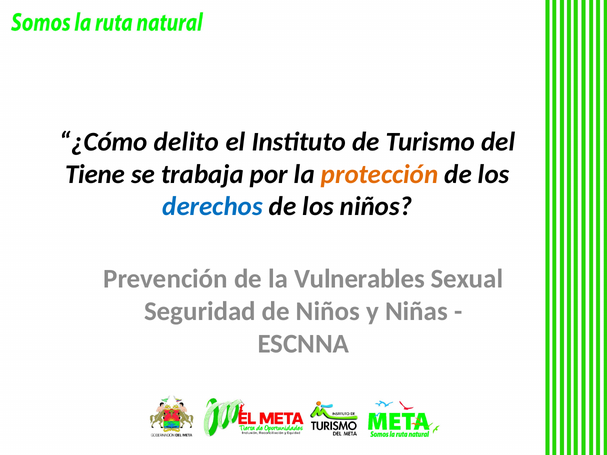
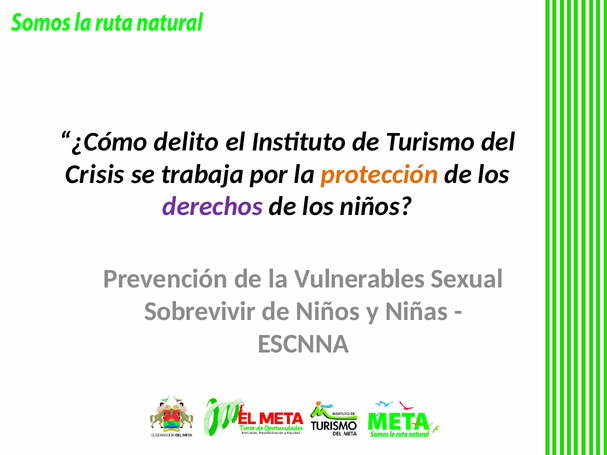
Tiene: Tiene -> Crisis (95, 174)
derechos colour: blue -> purple (212, 207)
Seguridad: Seguridad -> Sobrevivir (200, 312)
